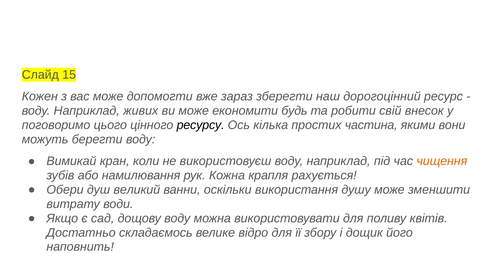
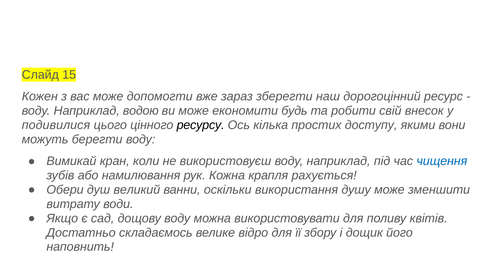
живих: живих -> водою (141, 111)
поговоримо: поговоримо -> подивилися (56, 125)
частина: частина -> доступу (371, 125)
чищення colour: orange -> blue (442, 161)
